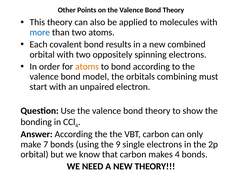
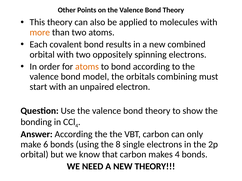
more colour: blue -> orange (40, 32)
7: 7 -> 6 (46, 145)
9: 9 -> 8 (118, 145)
